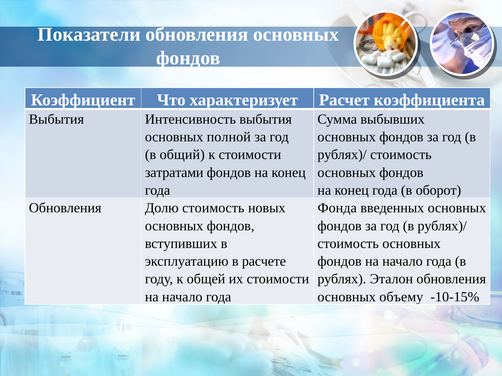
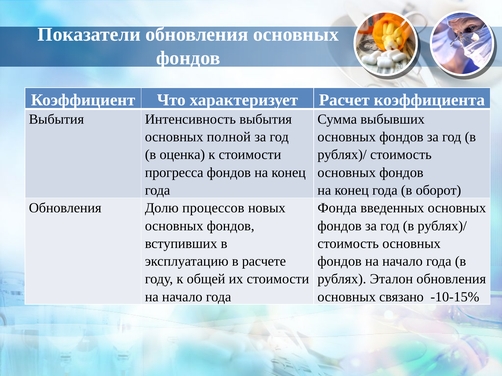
общий: общий -> оценка (182, 155)
затратами: затратами -> прогресса (174, 173)
Долю стоимость: стоимость -> процессов (213, 208)
объему: объему -> связано (401, 297)
